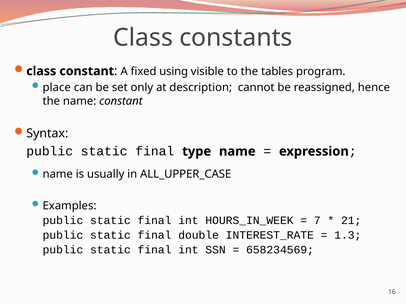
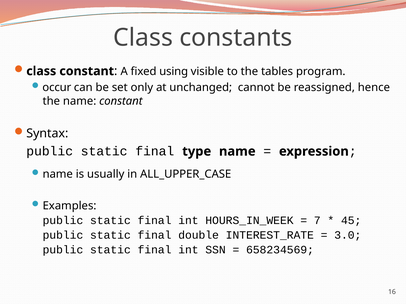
place: place -> occur (57, 88)
description: description -> unchanged (201, 88)
21: 21 -> 45 (351, 221)
1.3: 1.3 -> 3.0 (348, 235)
